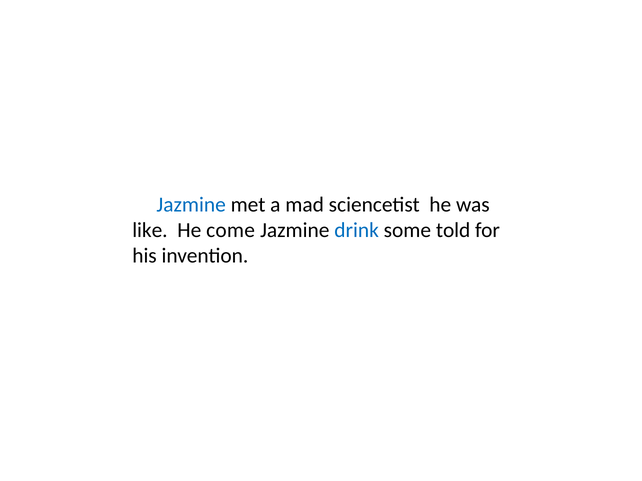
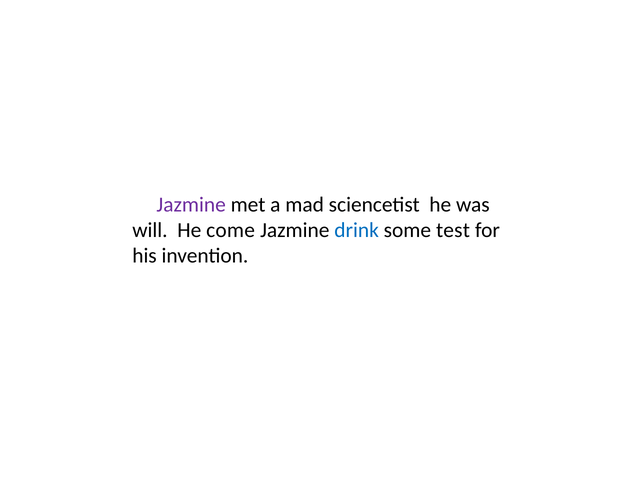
Jazmine colour: blue -> purple (191, 205)
like: like -> will (150, 230)
told: told -> test (453, 230)
